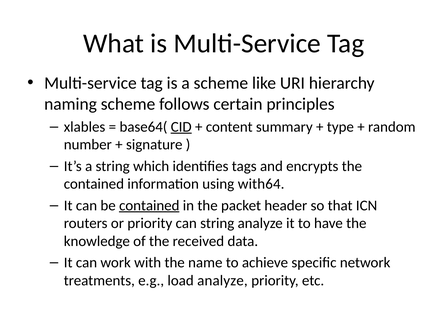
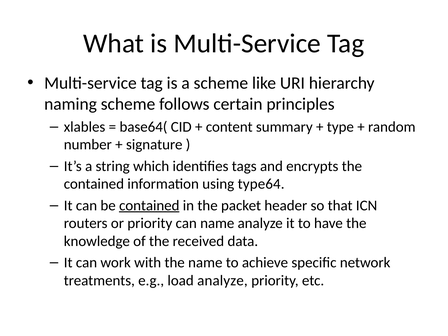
CID underline: present -> none (181, 127)
with64: with64 -> type64 (261, 184)
can string: string -> name (217, 223)
